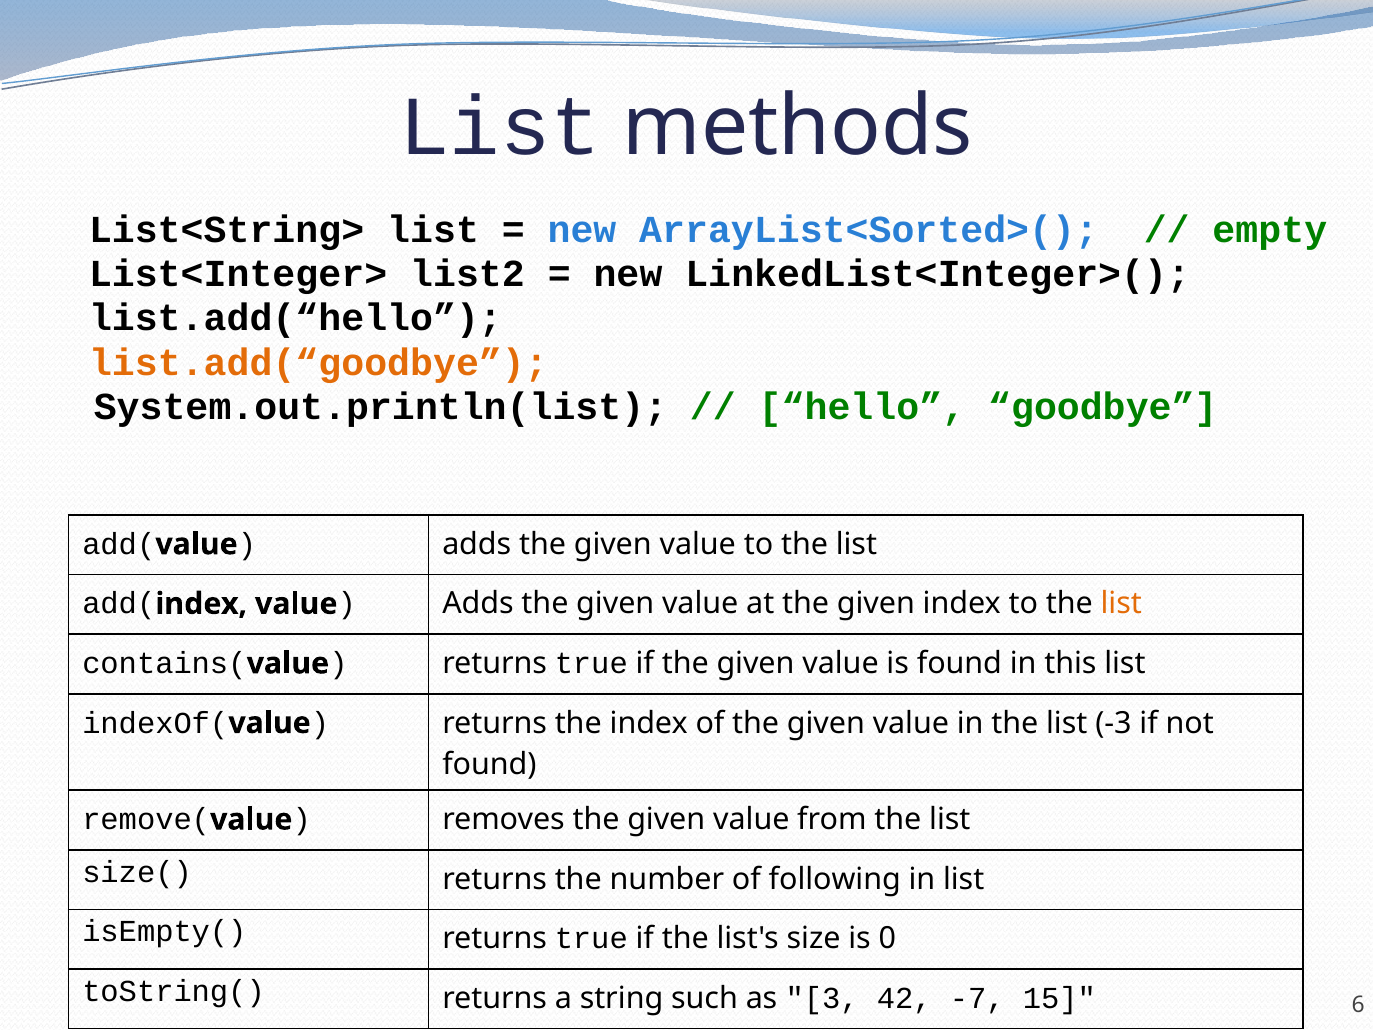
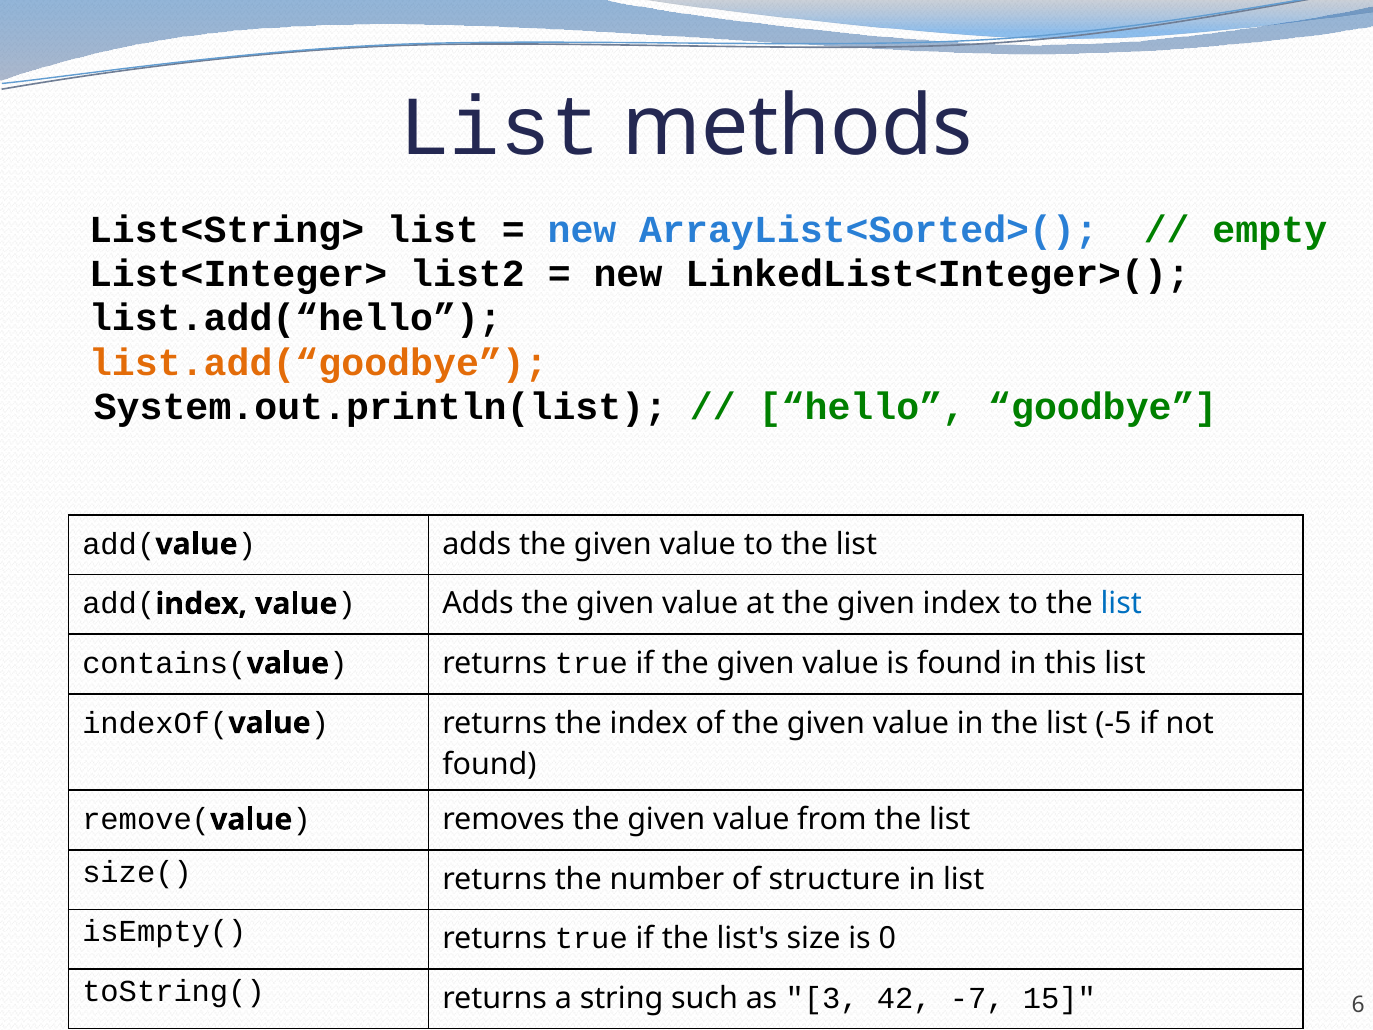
list colour: orange -> blue (1121, 604)
-3: -3 -> -5 (1113, 723)
following: following -> structure (835, 879)
